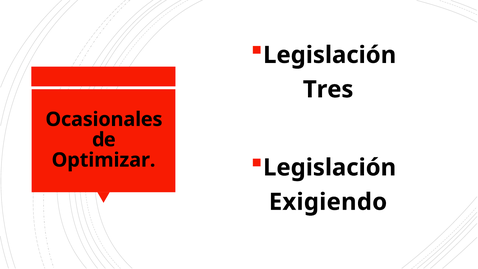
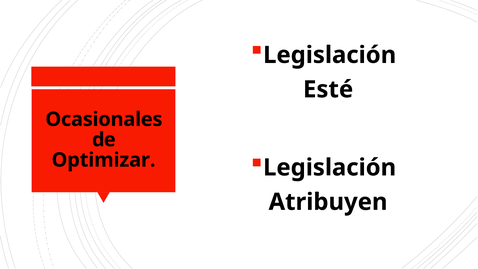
Tres: Tres -> Esté (328, 89)
Exigiendo: Exigiendo -> Atribuyen (328, 202)
